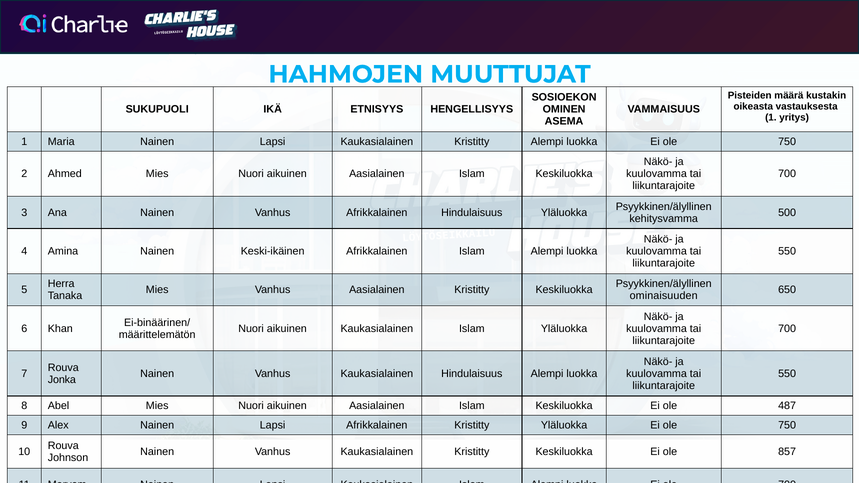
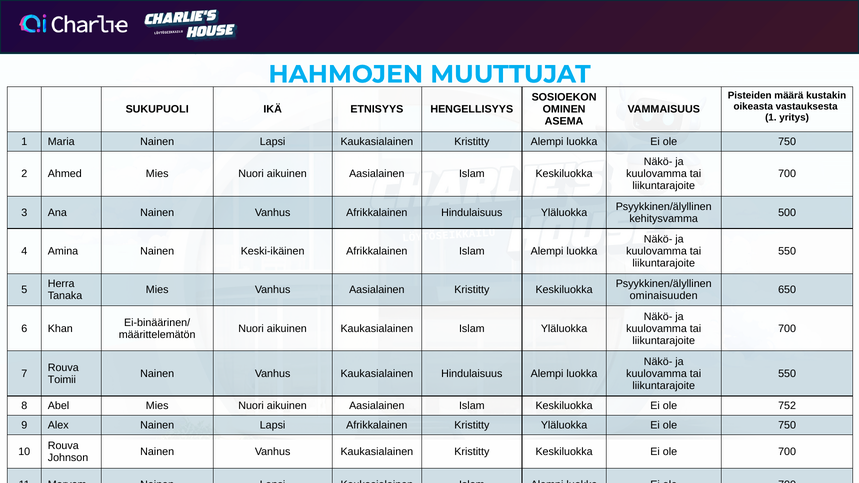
Jonka: Jonka -> Toimii (62, 380)
487: 487 -> 752 (787, 406)
Keskiluokka Ei ole 857: 857 -> 700 (787, 452)
